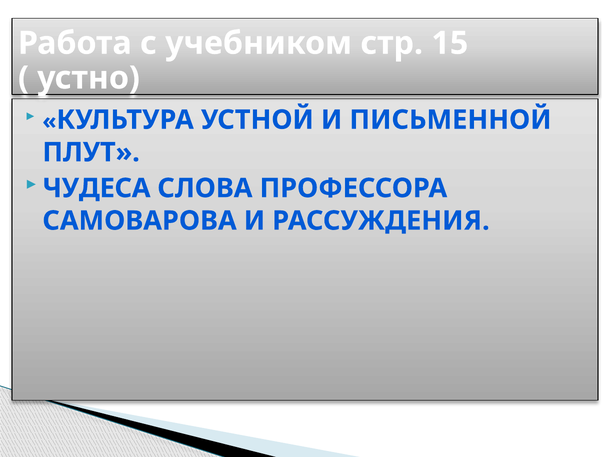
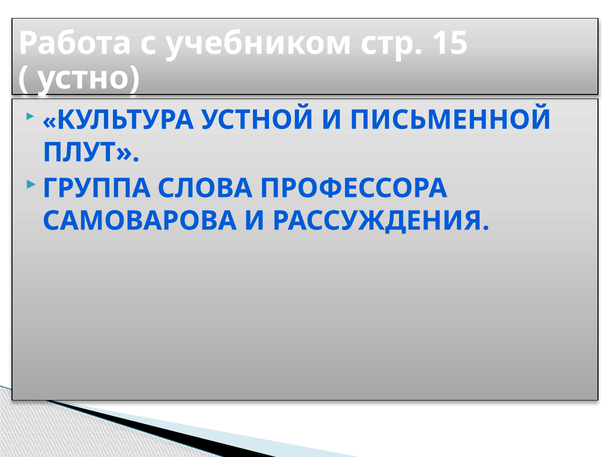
ЧУДЕСА: ЧУДЕСА -> ГРУППА (96, 188)
